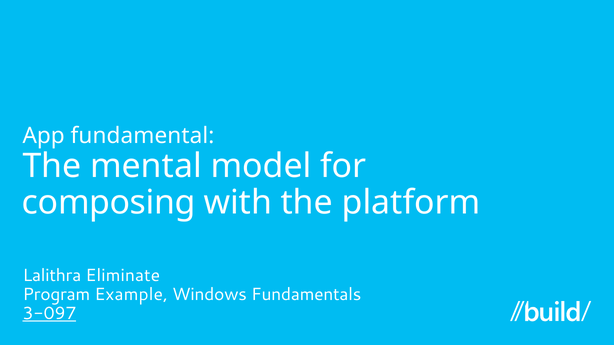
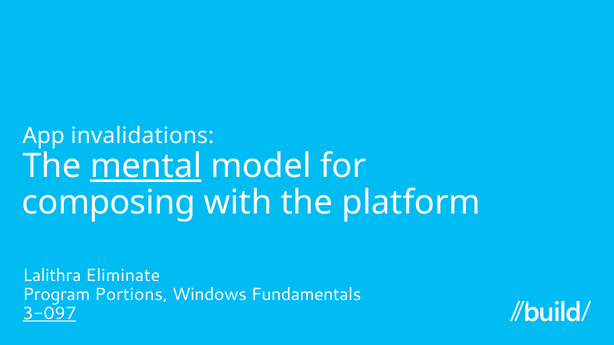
fundamental: fundamental -> invalidations (142, 136)
mental underline: none -> present (146, 166)
Example: Example -> Portions (131, 295)
